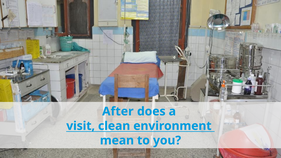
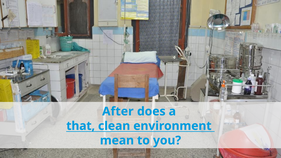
visit: visit -> that (81, 126)
